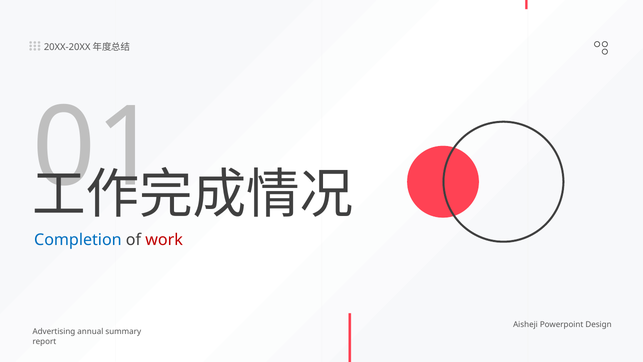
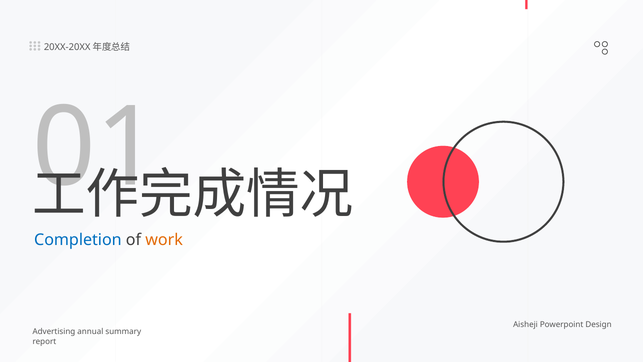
work colour: red -> orange (164, 240)
